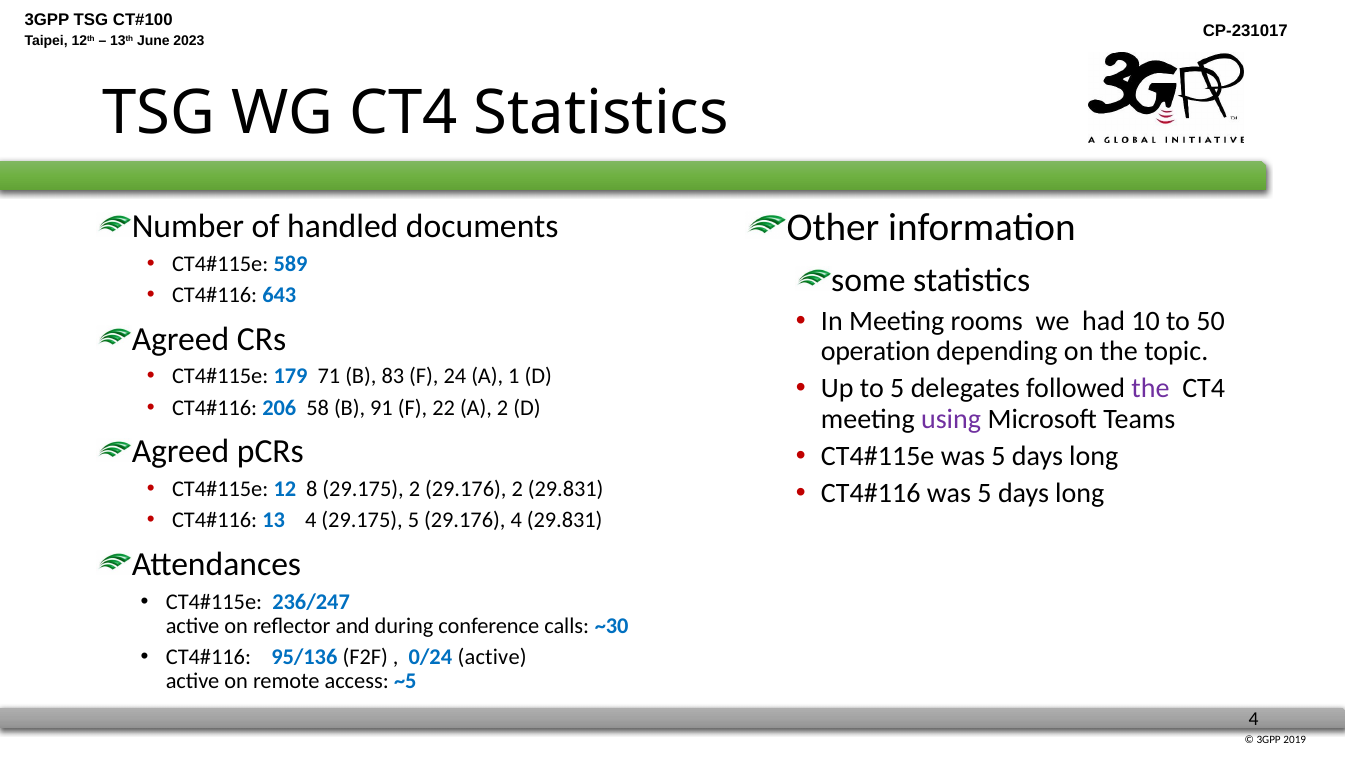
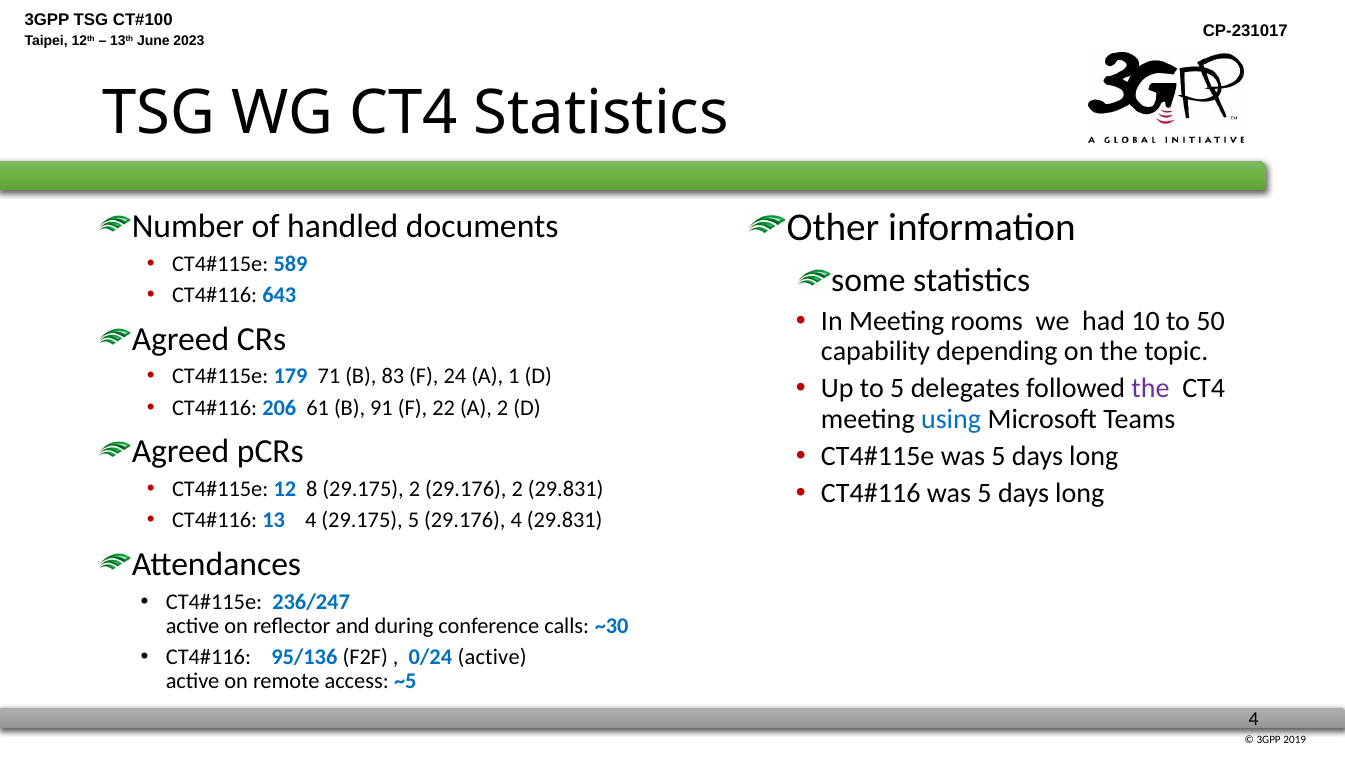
operation: operation -> capability (875, 351)
58: 58 -> 61 (318, 407)
using colour: purple -> blue (951, 419)
